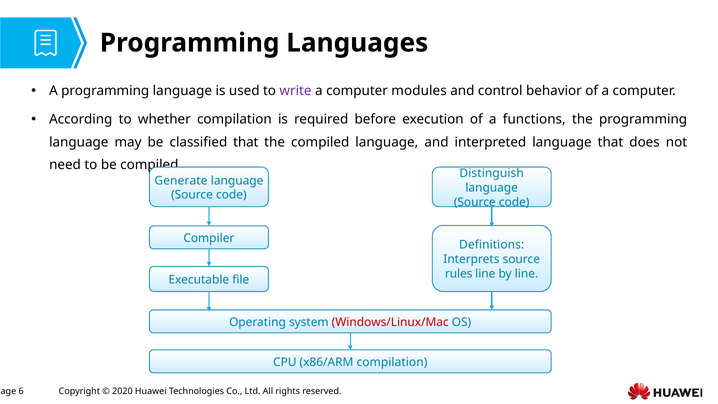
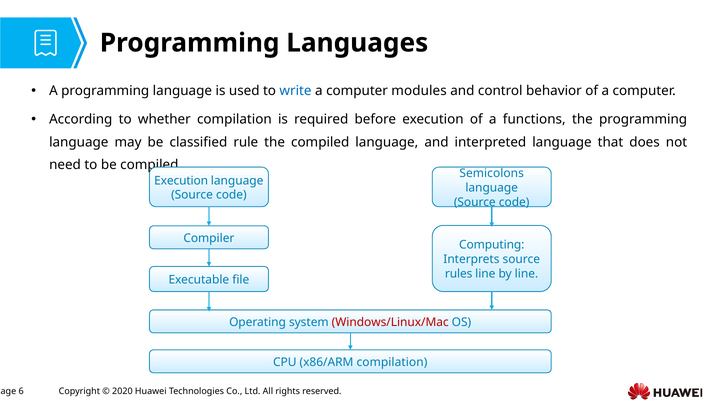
write colour: purple -> blue (296, 91)
classified that: that -> rule (246, 142)
Distinguish: Distinguish -> Semicolons (492, 173)
Generate: Generate -> Execution (181, 180)
Definitions: Definitions -> Computing (492, 245)
